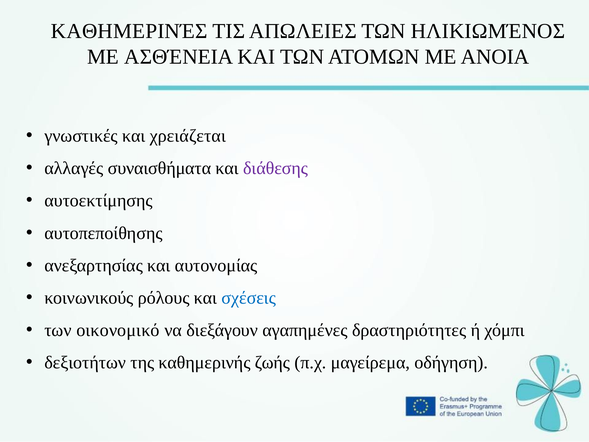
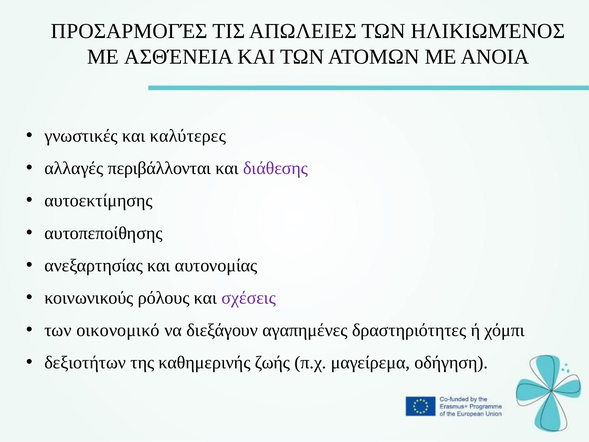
ΚΑΘΗΜΕΡΙΝΈΣ: ΚΑΘΗΜΕΡΙΝΈΣ -> ΠΡΟΣΑΡΜΟΓΈΣ (129, 31)
χρειάζεται: χρειάζεται -> καλύτερες (188, 136)
συναισθήματα: συναισθήματα -> περιβάλλονται (159, 168)
σχέσεις colour: blue -> purple (249, 298)
